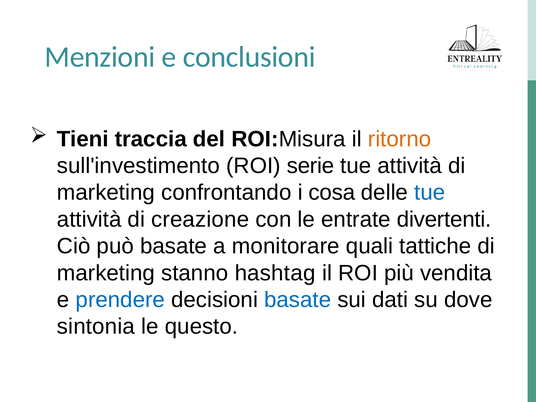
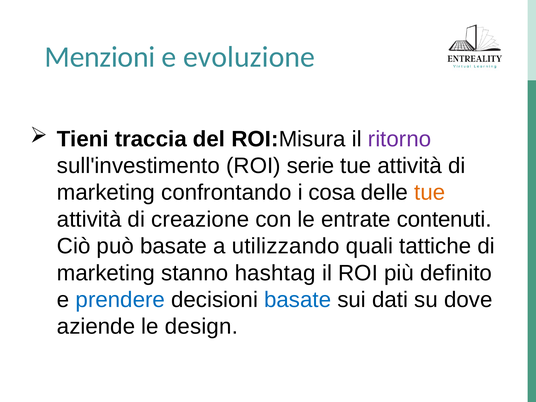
conclusioni: conclusioni -> evoluzione (249, 57)
ritorno colour: orange -> purple (400, 139)
tue colour: blue -> orange (430, 193)
divertenti: divertenti -> contenuti (444, 219)
monitorare: monitorare -> utilizzando (286, 246)
vendita: vendita -> definito (456, 273)
sintonia: sintonia -> aziende (96, 327)
questo: questo -> design (201, 327)
